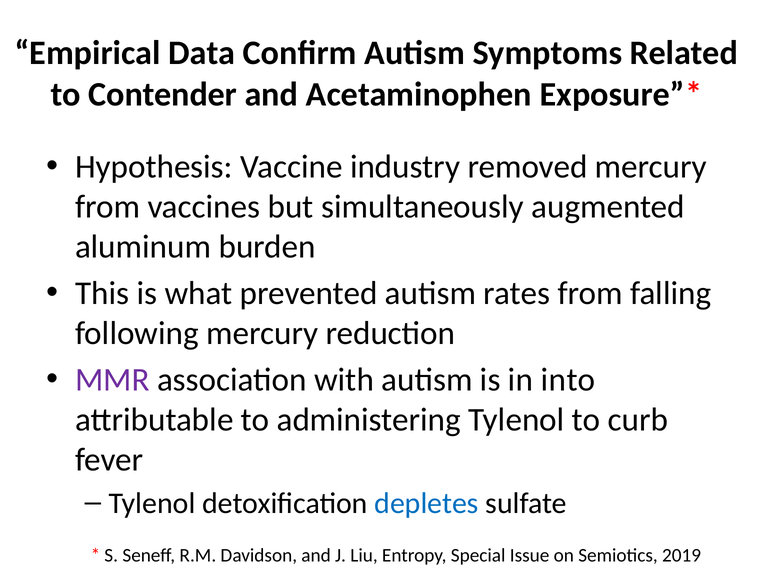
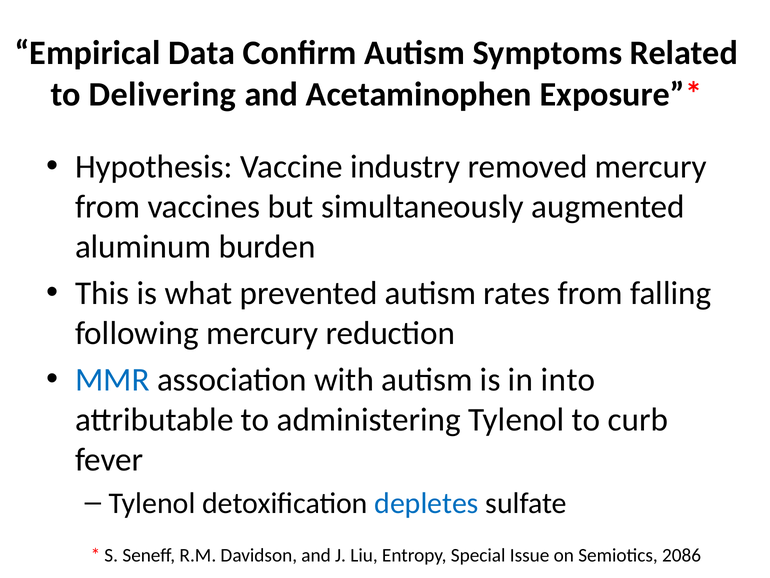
Contender: Contender -> Delivering (162, 94)
MMR colour: purple -> blue (112, 380)
2019: 2019 -> 2086 (682, 555)
